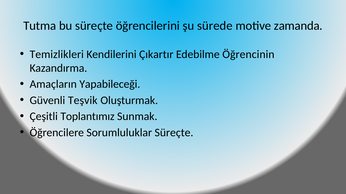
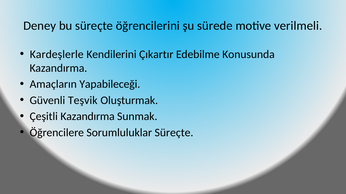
Tutma: Tutma -> Deney (40, 26)
zamanda: zamanda -> verilmeli (298, 26)
Temizlikleri: Temizlikleri -> Kardeşlerle (57, 54)
Öğrencinin: Öğrencinin -> Konusunda (248, 54)
Çeşitli Toplantımız: Toplantımız -> Kazandırma (88, 117)
